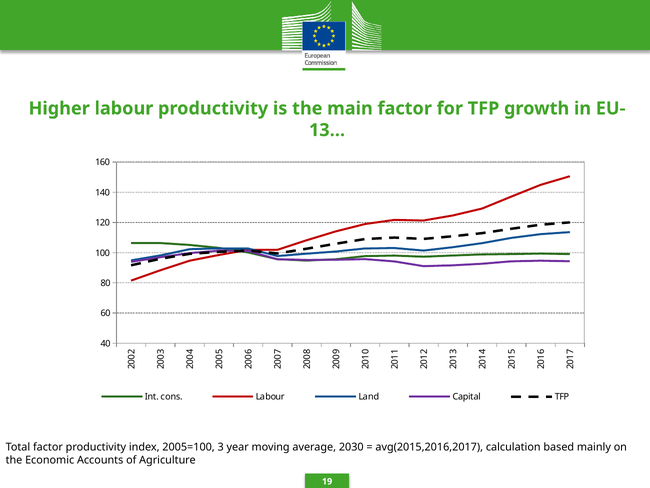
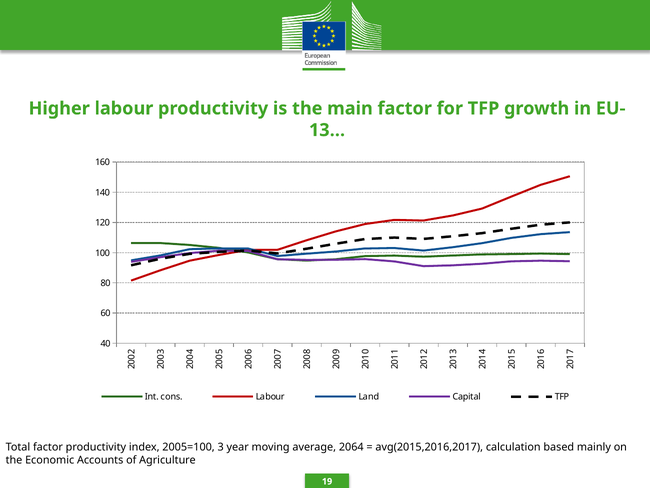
2030: 2030 -> 2064 (351, 447)
